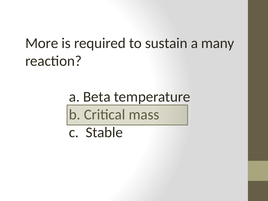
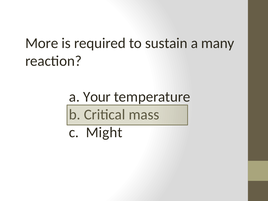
Beta: Beta -> Your (97, 97)
Stable: Stable -> Might (104, 132)
